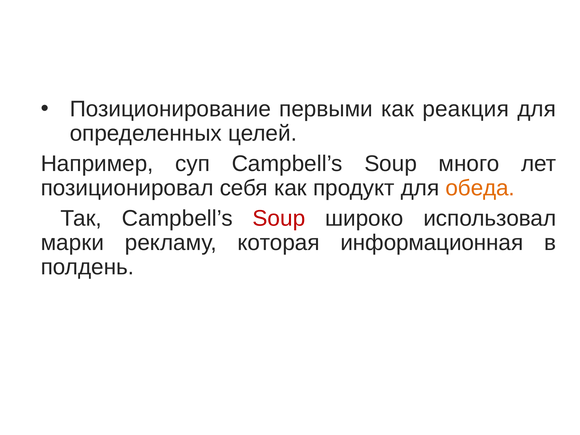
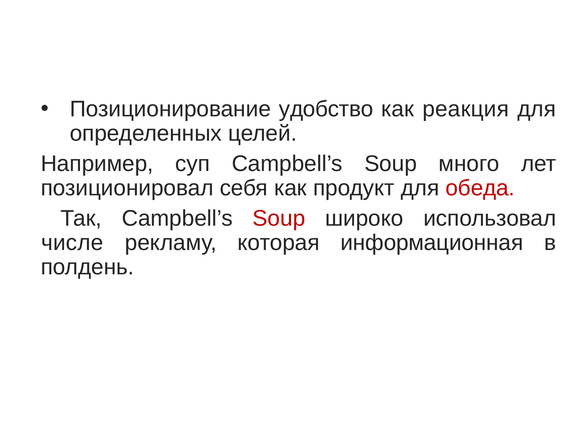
первыми: первыми -> удобство (326, 109)
обеда colour: orange -> red (480, 188)
марки: марки -> числе (72, 243)
